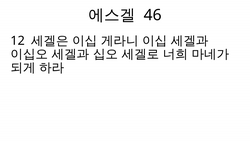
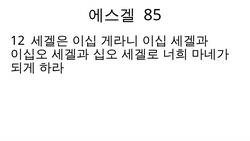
46: 46 -> 85 (153, 15)
